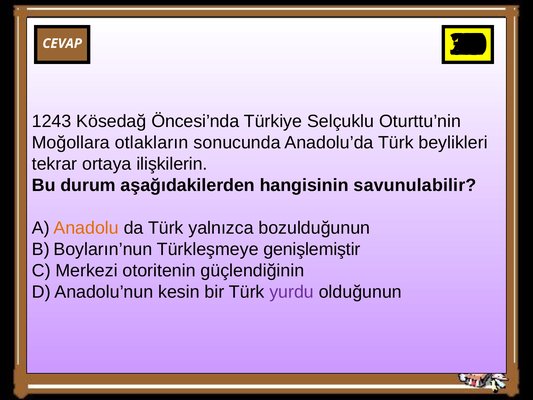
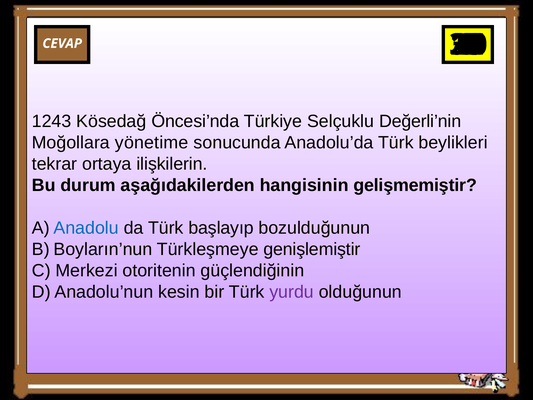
Oturttu’nin: Oturttu’nin -> Değerli’nin (420, 121)
otlakların: otlakların -> yönetime (152, 142)
savunulabilir: savunulabilir -> gelişmemiştir (415, 185)
Anadolu colour: orange -> blue (86, 228)
yalnızca: yalnızca -> başlayıp (221, 228)
